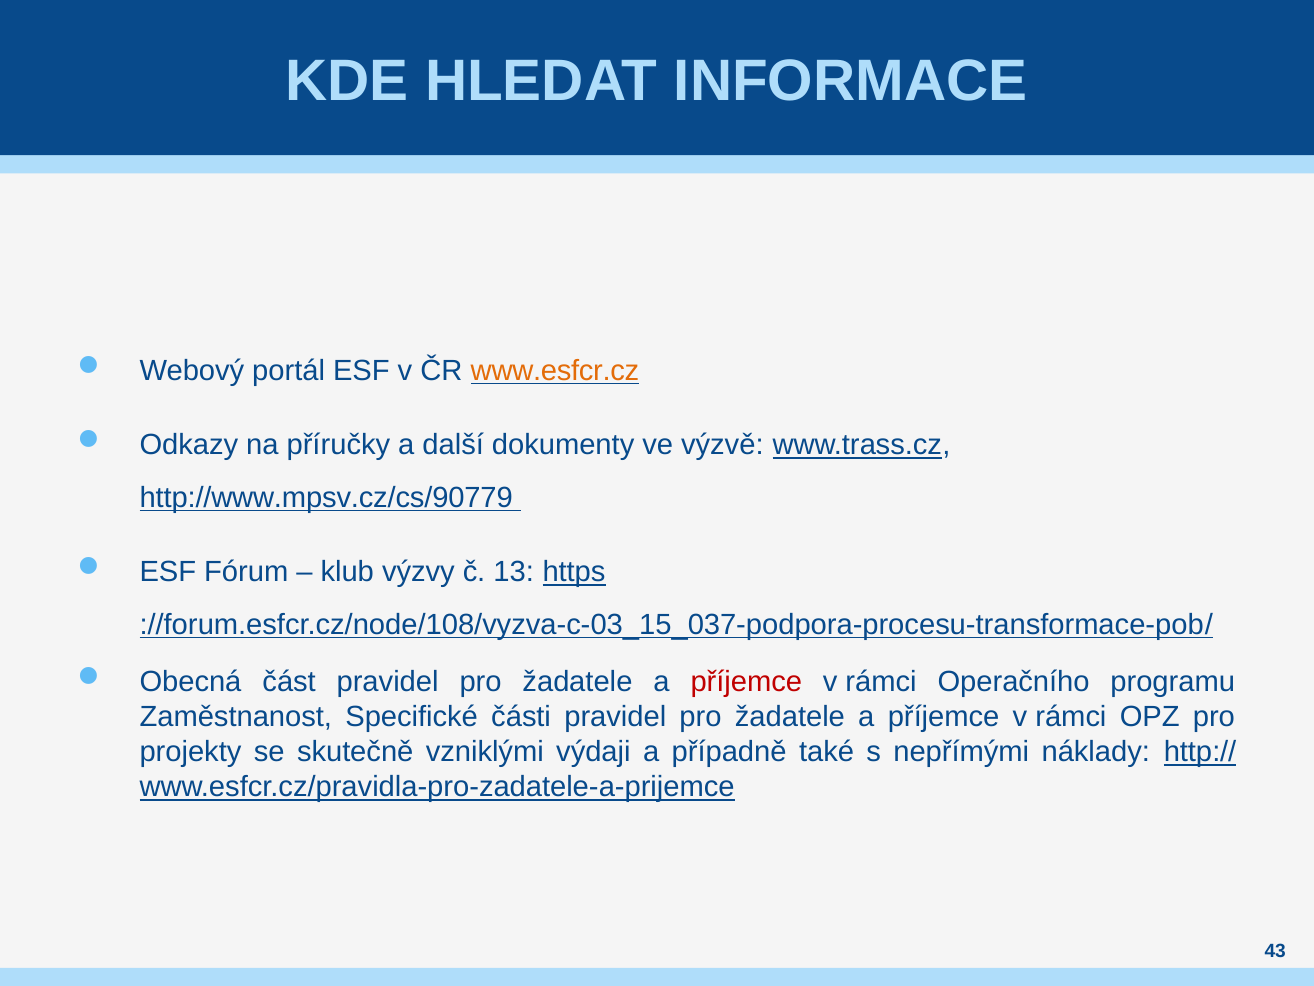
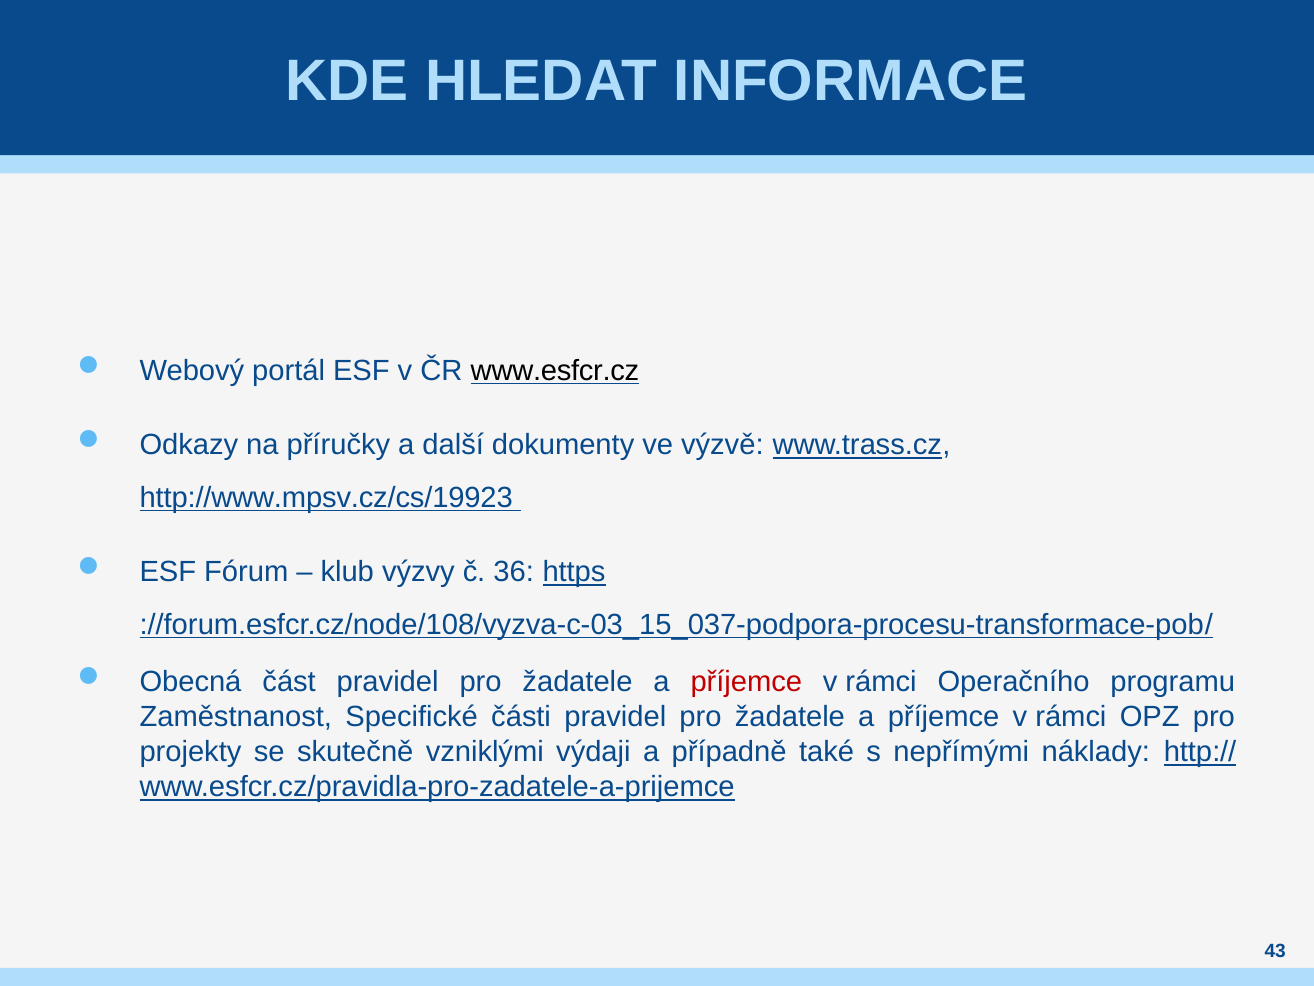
www.esfcr.cz colour: orange -> black (555, 370)
http://www.mpsv.cz/cs/90779: http://www.mpsv.cz/cs/90779 -> http://www.mpsv.cz/cs/19923 (326, 497)
13: 13 -> 36 (514, 572)
